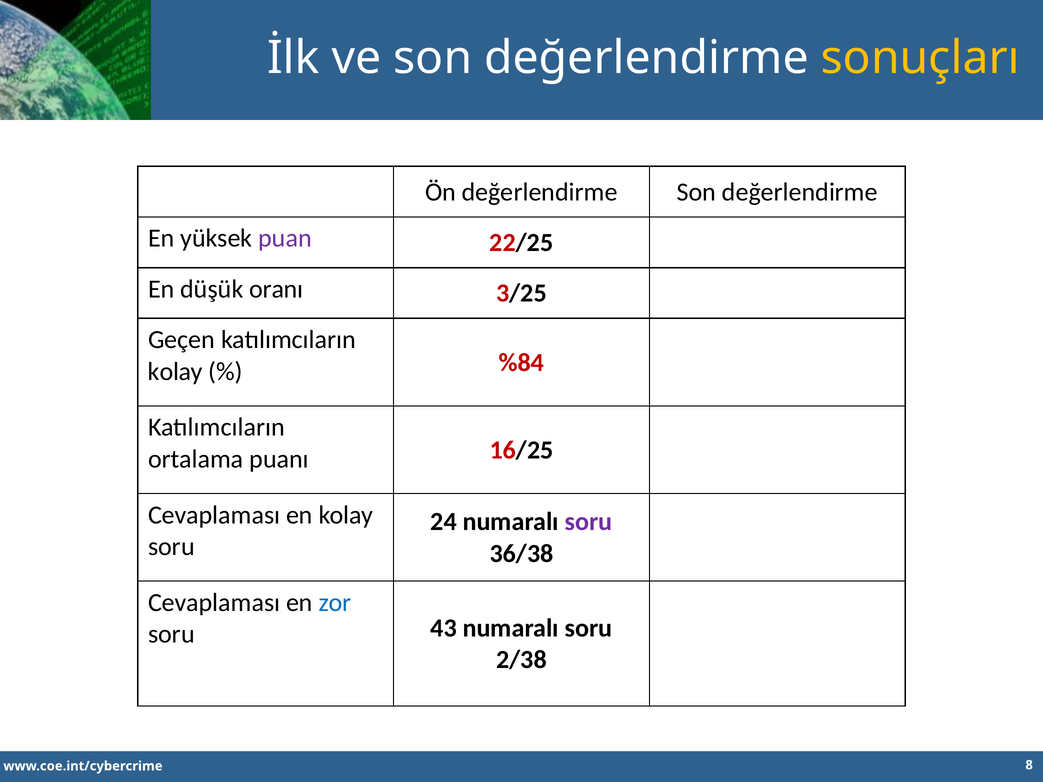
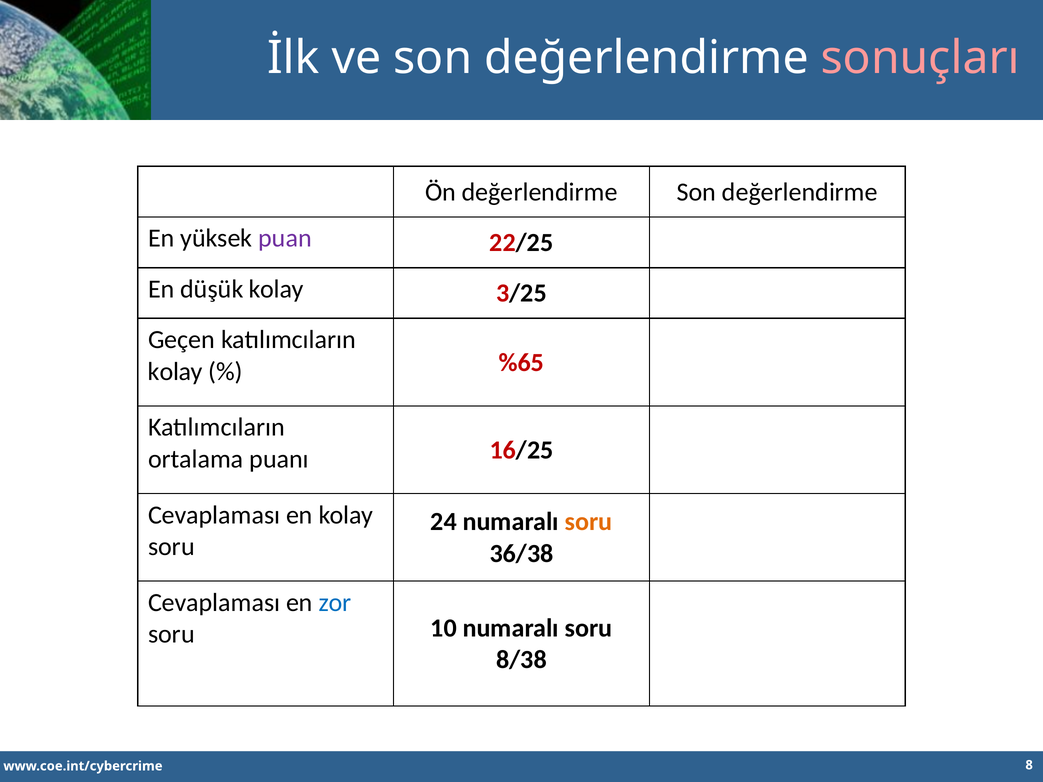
sonuçları colour: yellow -> pink (920, 58)
düşük oranı: oranı -> kolay (276, 289)
%84: %84 -> %65 (521, 363)
soru colour: purple -> orange (589, 522)
43: 43 -> 10 (444, 628)
2/38: 2/38 -> 8/38 (521, 660)
